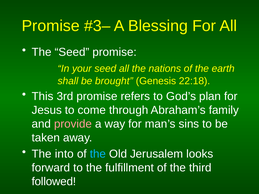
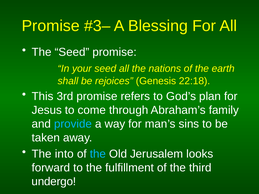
brought: brought -> rejoices (114, 81)
provide colour: pink -> light blue (73, 124)
followed: followed -> undergo (54, 182)
